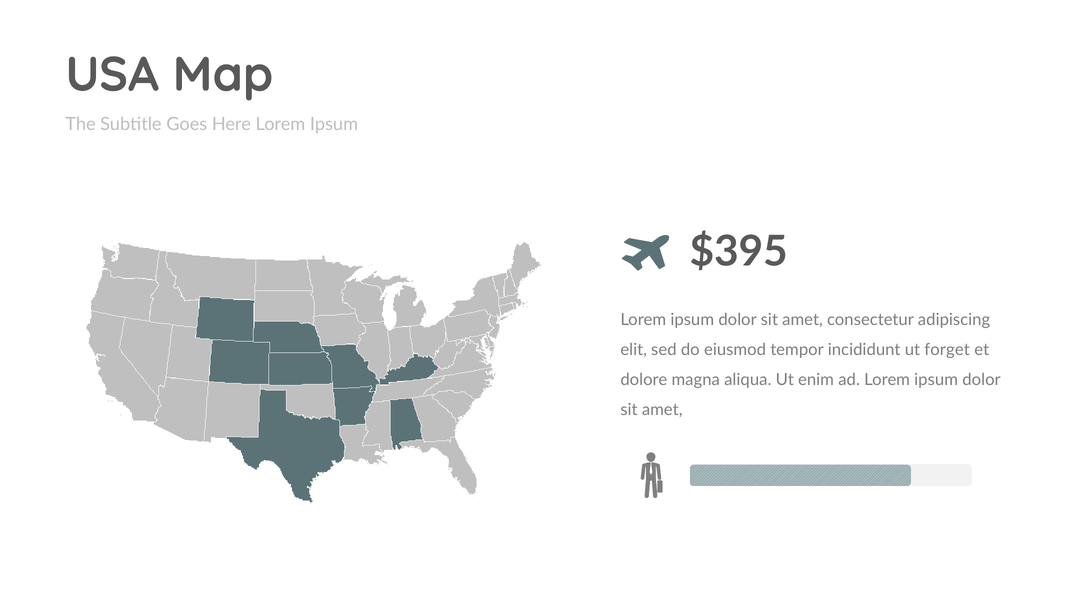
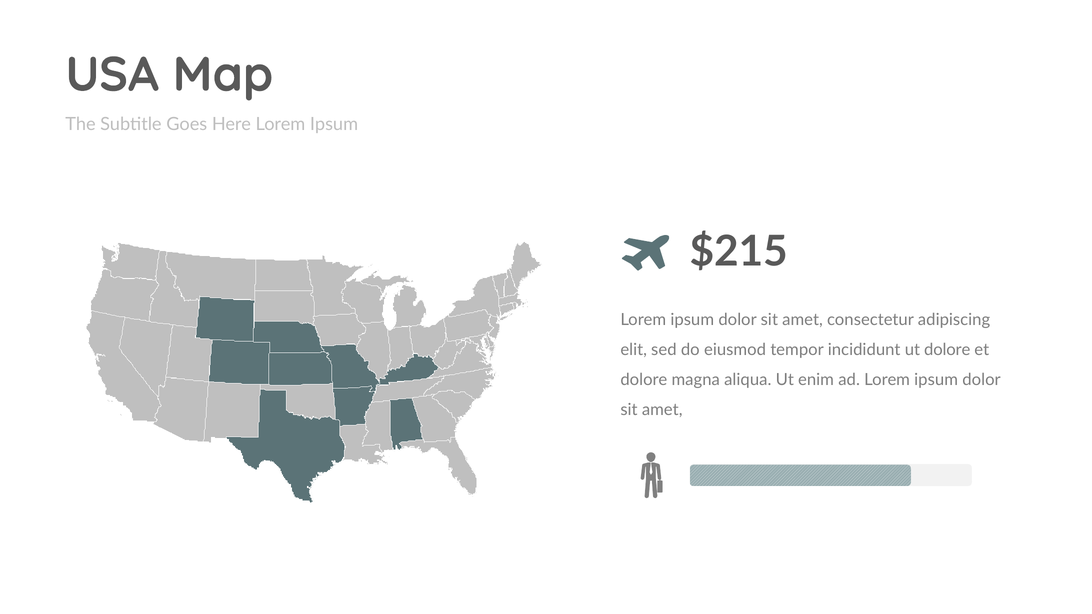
$395: $395 -> $215 (739, 252)
ut forget: forget -> dolore (947, 350)
